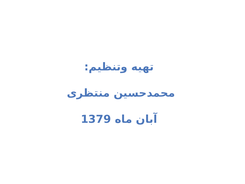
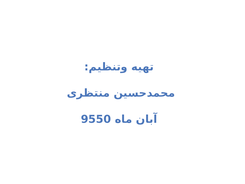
1379: 1379 -> 9550 (96, 119)
